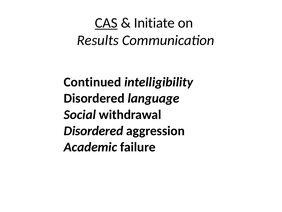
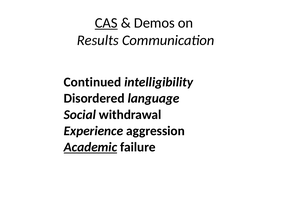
Initiate: Initiate -> Demos (154, 23)
Disordered: Disordered -> Experience (93, 131)
Academic underline: none -> present (90, 147)
